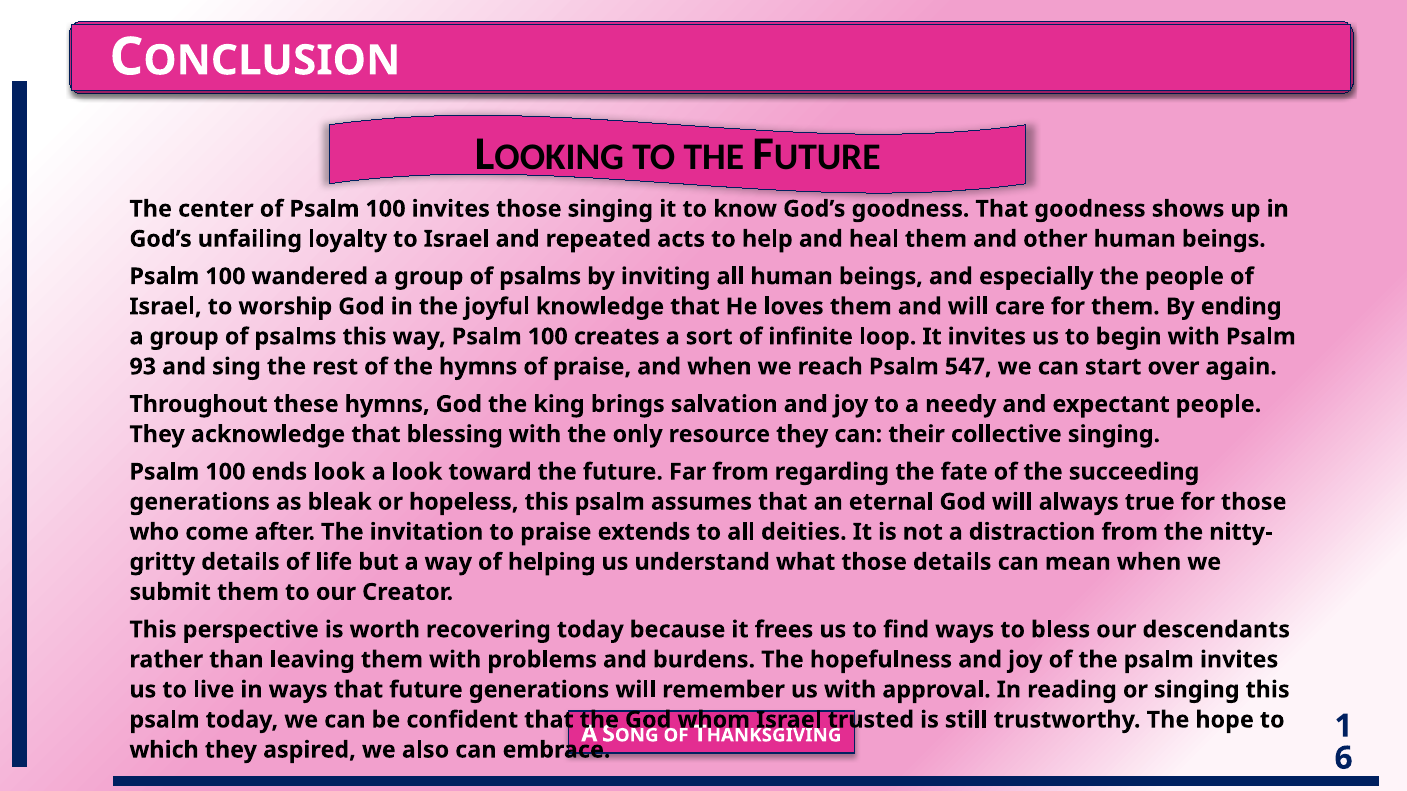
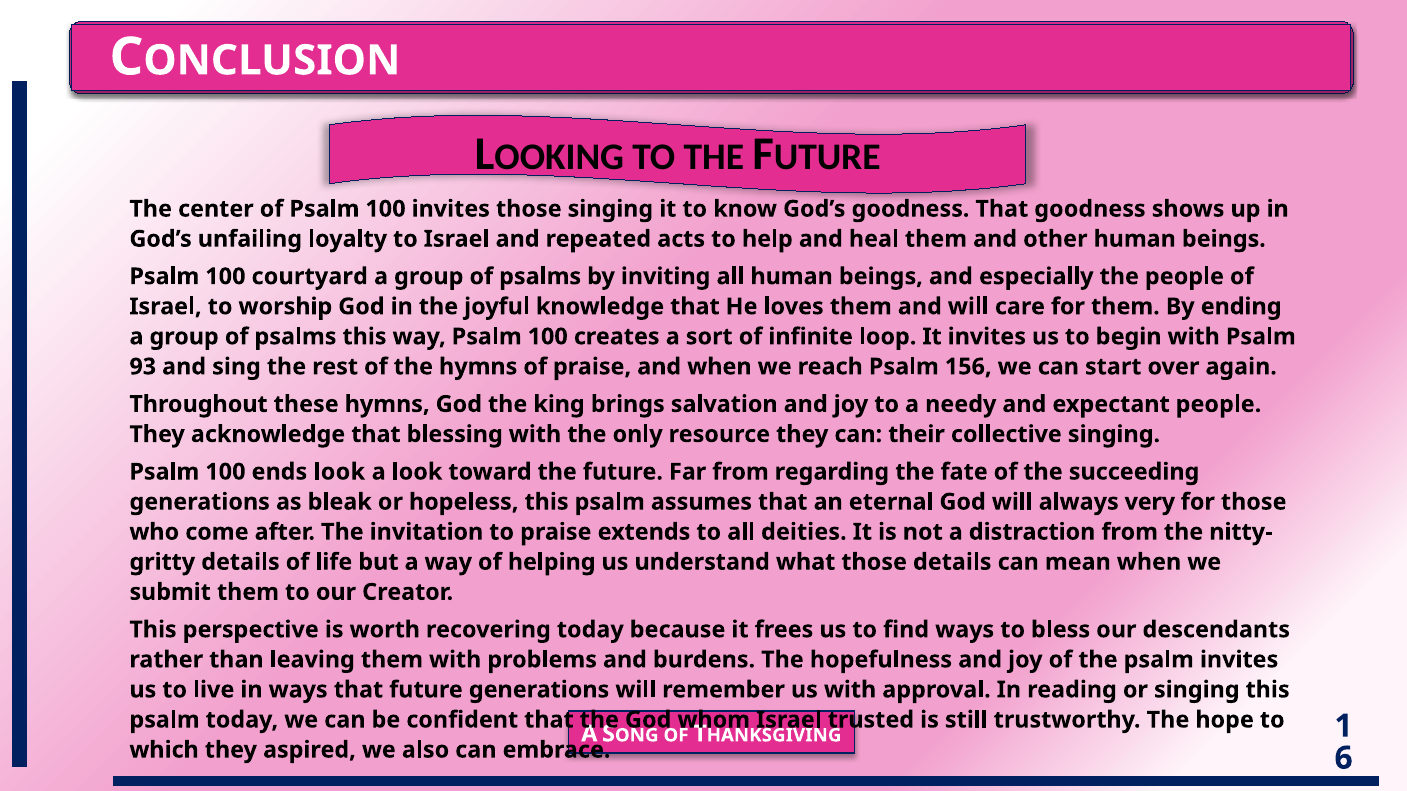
wandered: wandered -> courtyard (310, 277)
547: 547 -> 156 (968, 367)
true: true -> very (1150, 502)
